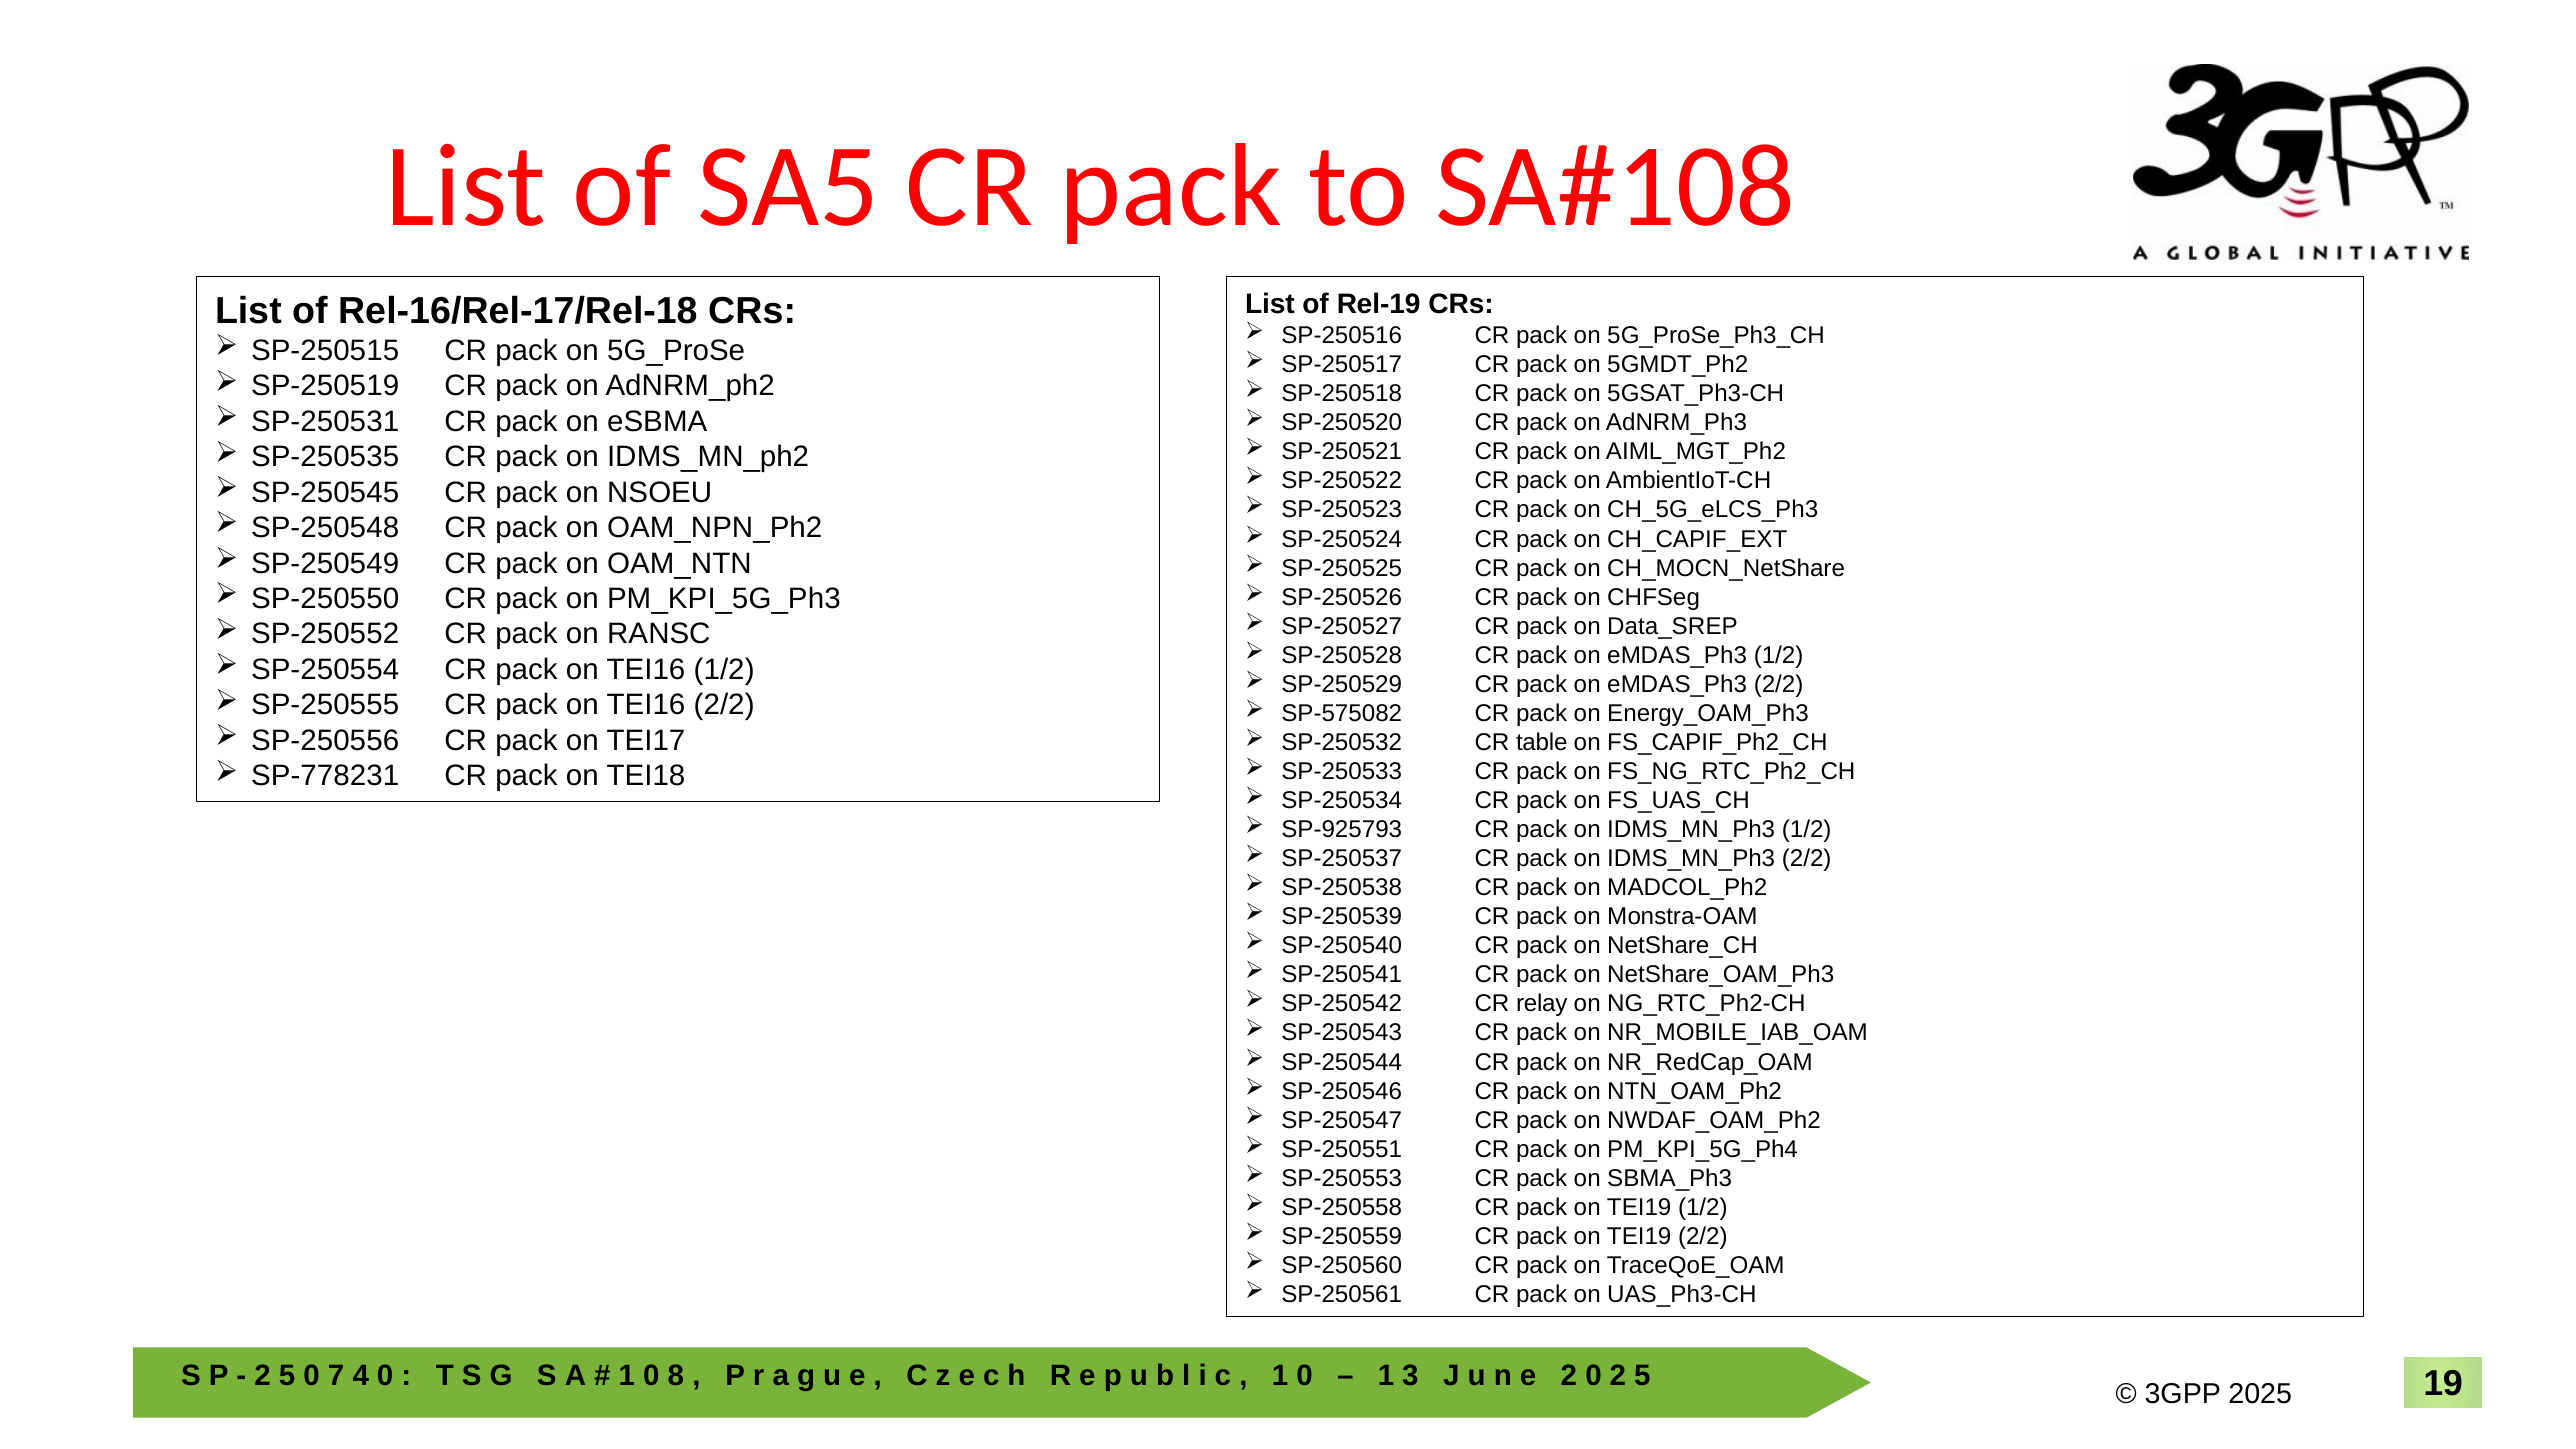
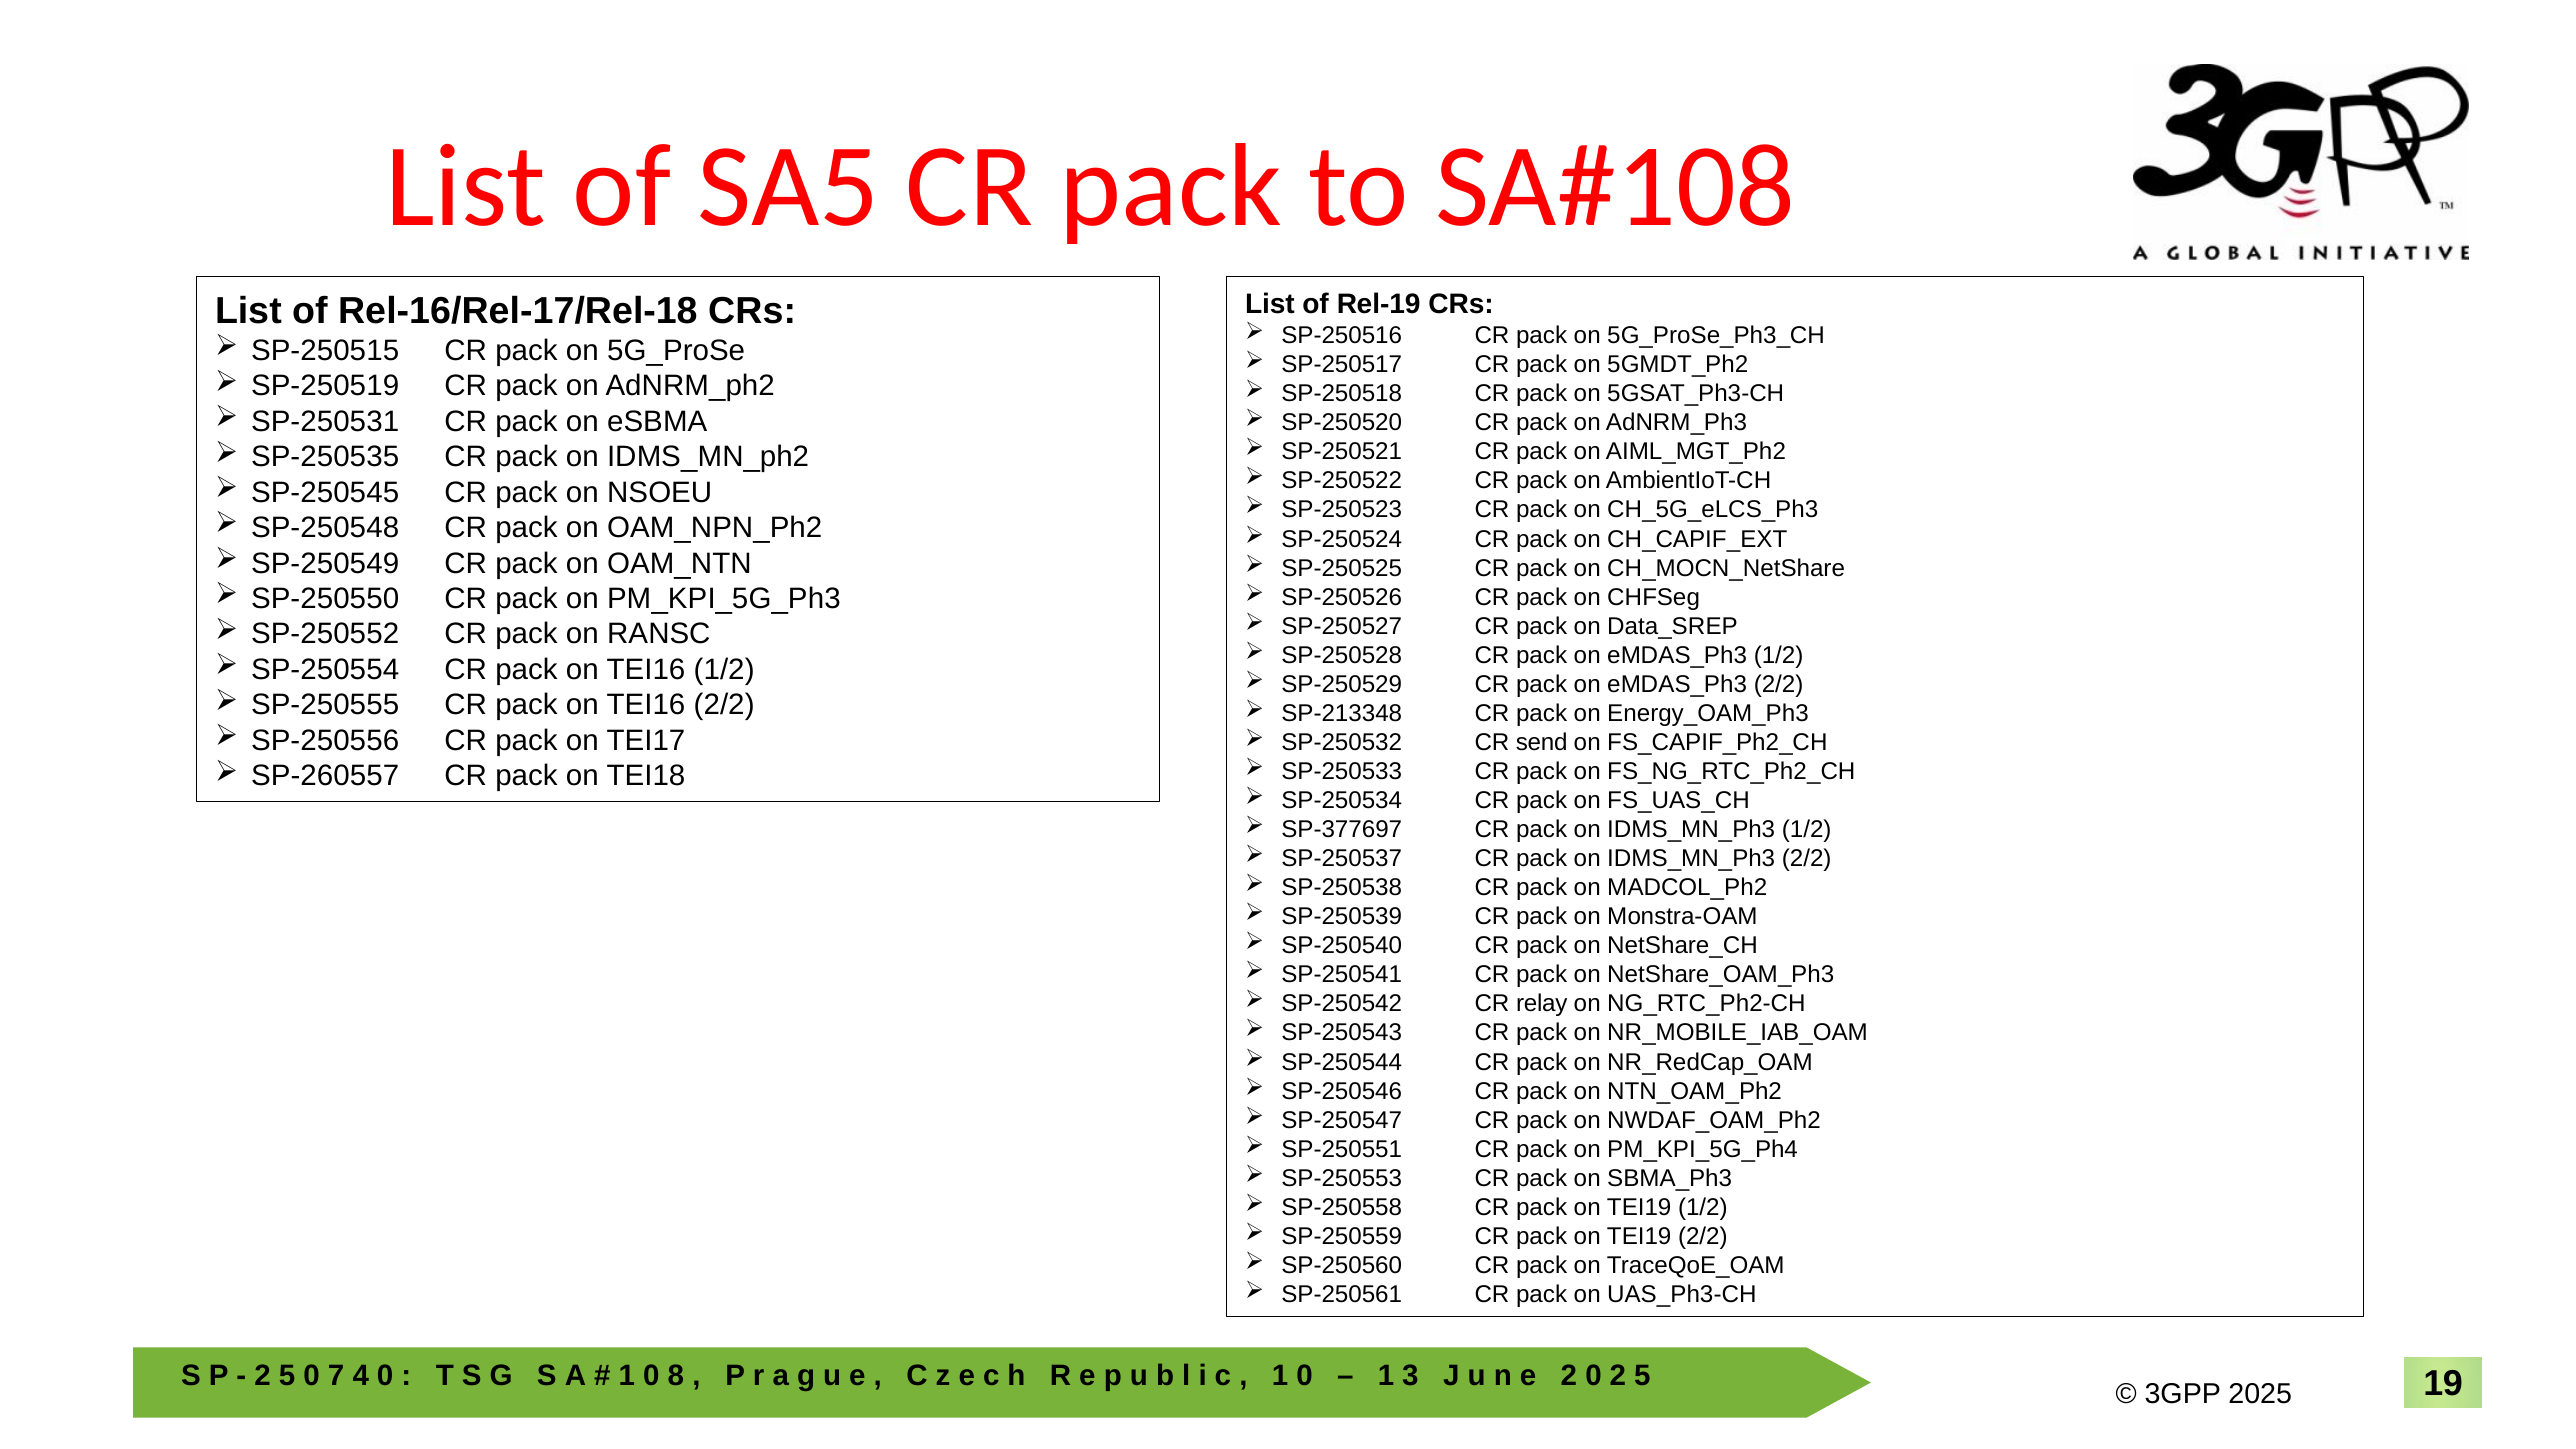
SP-575082: SP-575082 -> SP-213348 (1342, 713)
table: table -> send (1542, 742)
SP-778231: SP-778231 -> SP-260557 (325, 776)
SP-925793: SP-925793 -> SP-377697 (1342, 830)
